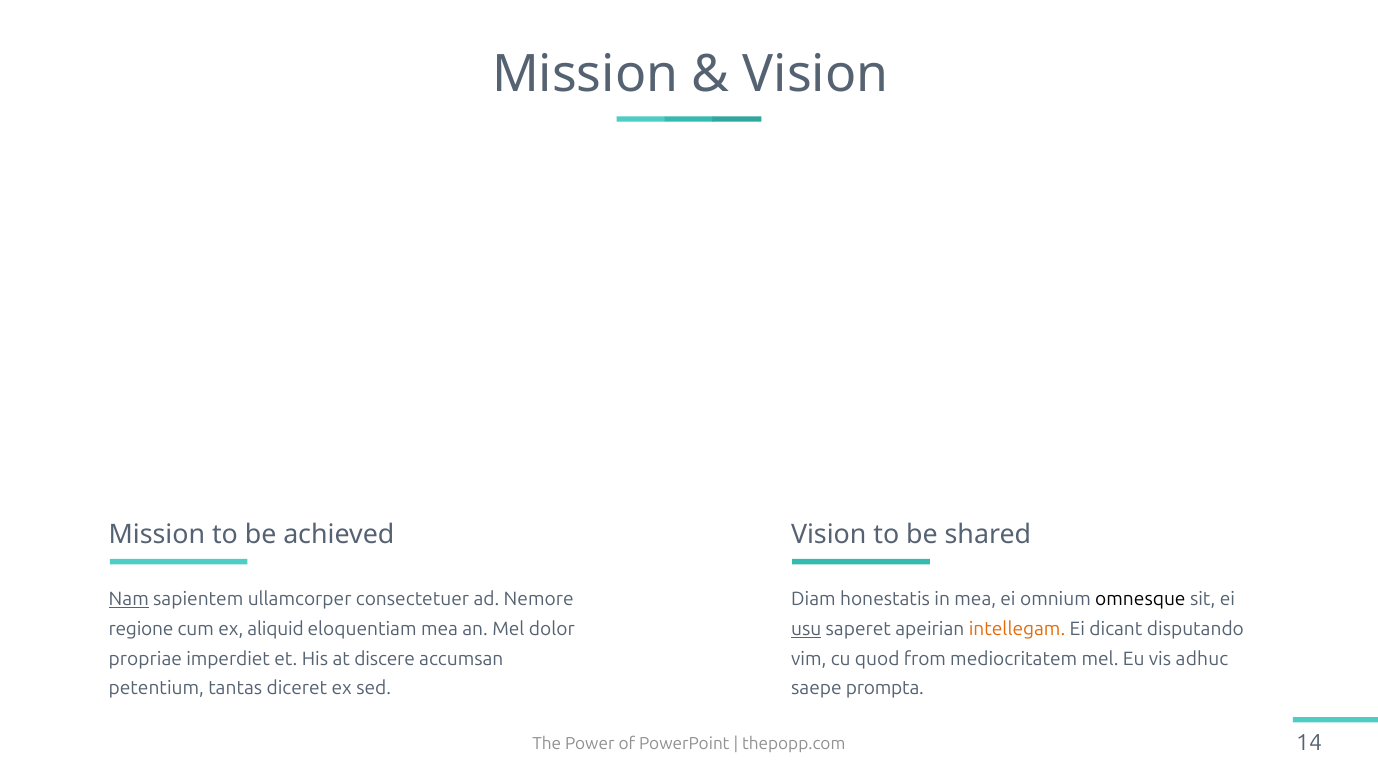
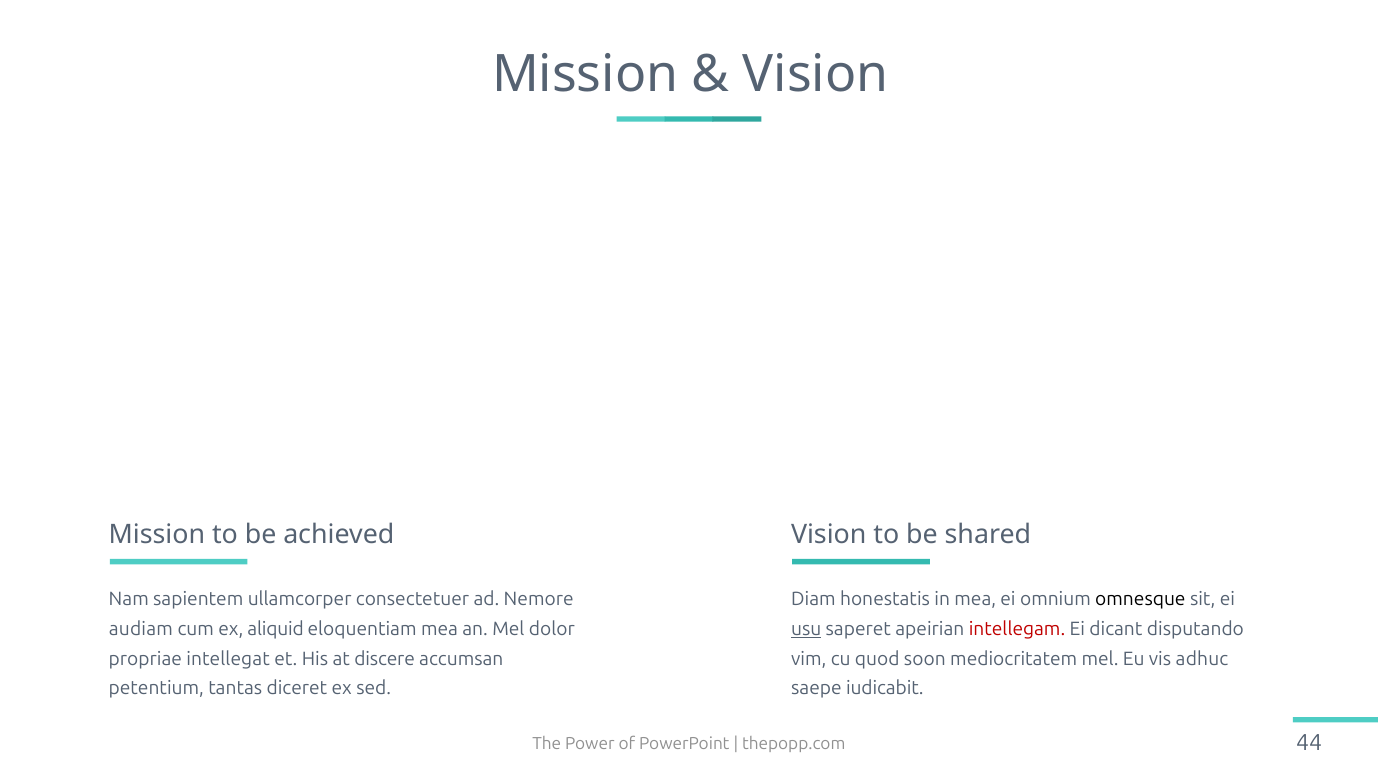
Nam underline: present -> none (129, 599)
regione: regione -> audiam (141, 629)
intellegam colour: orange -> red (1017, 629)
imperdiet: imperdiet -> intellegat (228, 659)
from: from -> soon (925, 659)
prompta: prompta -> iudicabit (885, 689)
14: 14 -> 44 (1309, 743)
